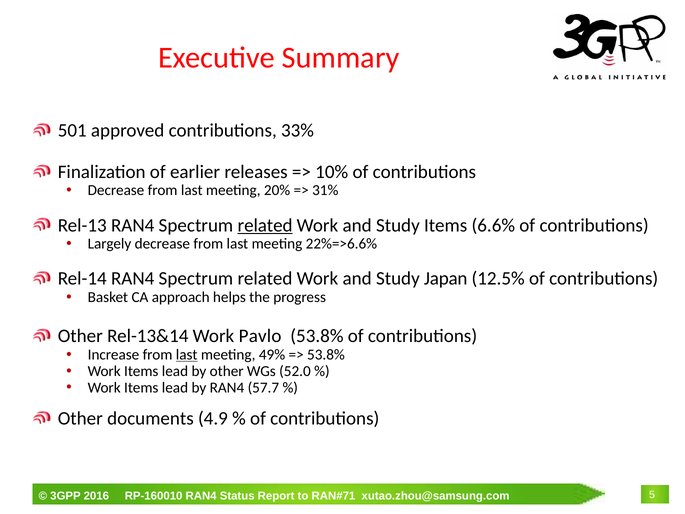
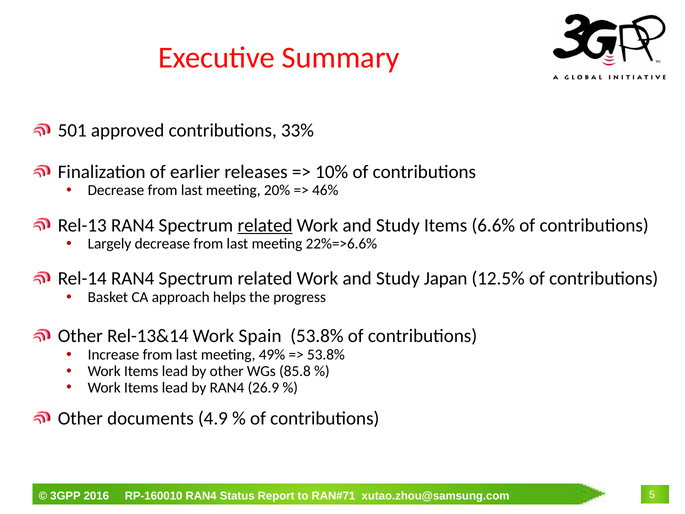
31%: 31% -> 46% (325, 190)
Pavlo: Pavlo -> Spain (260, 336)
last underline: present -> none (187, 355)
52.0: 52.0 -> 85.8 (295, 371)
57.7: 57.7 -> 26.9 (263, 387)
